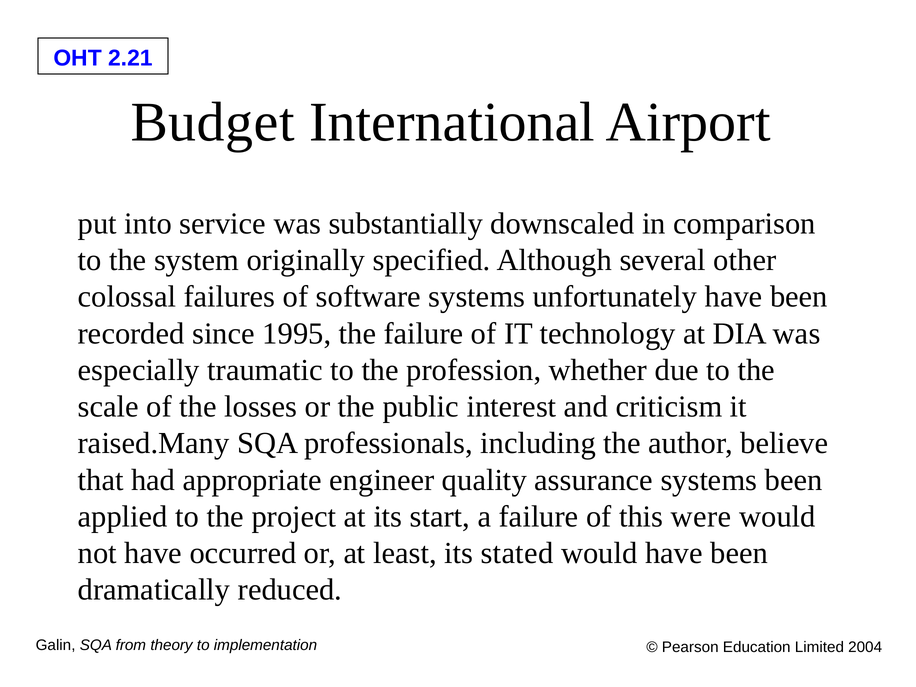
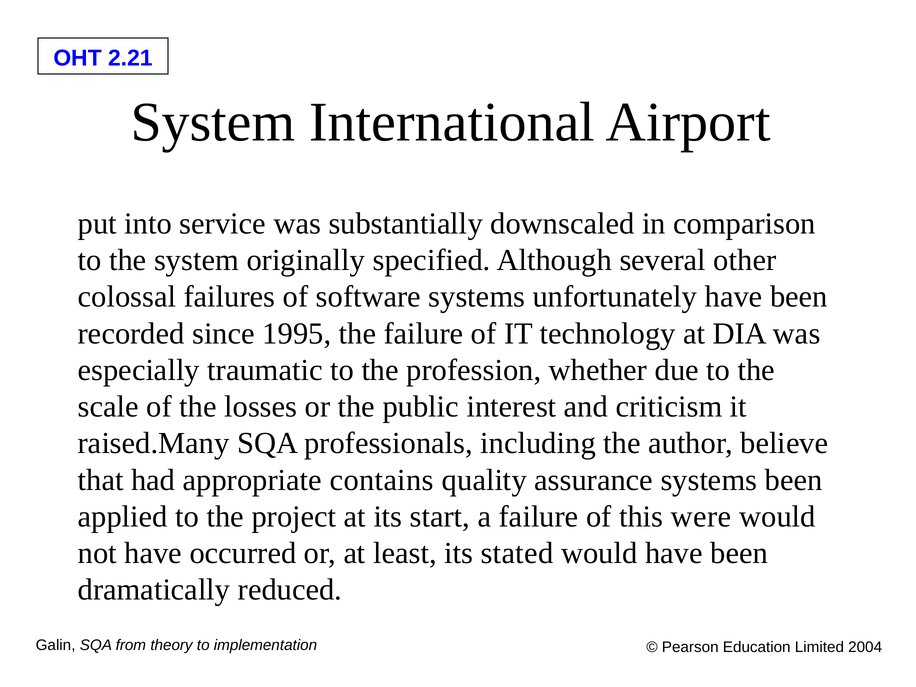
Budget: Budget -> System (213, 122)
engineer: engineer -> contains (382, 480)
